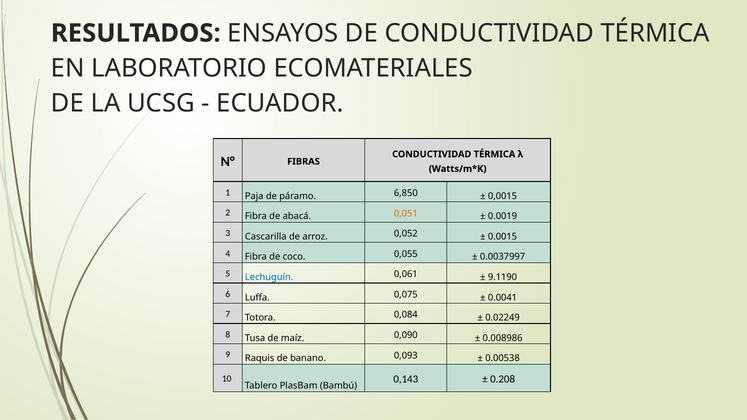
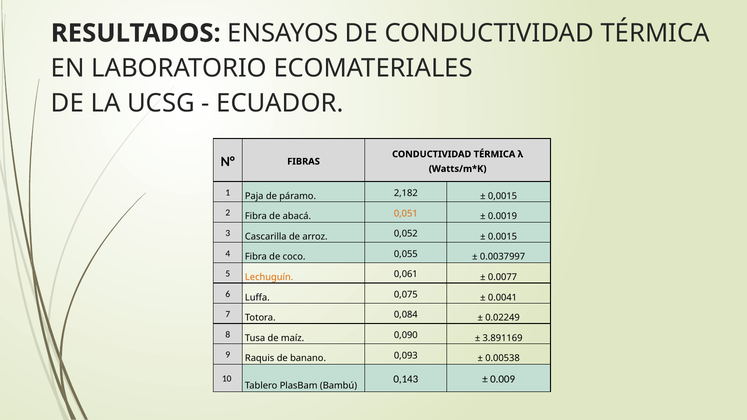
6,850: 6,850 -> 2,182 (406, 193)
Lechuguín colour: blue -> orange (269, 277)
9.1190: 9.1190 -> 0.0077 (503, 277)
0.008986: 0.008986 -> 3.891169 (503, 338)
0.208: 0.208 -> 0.009 (503, 379)
